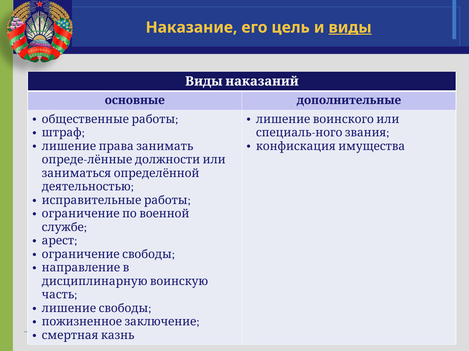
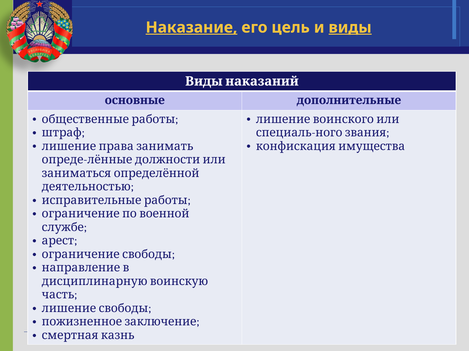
Наказание underline: none -> present (191, 28)
